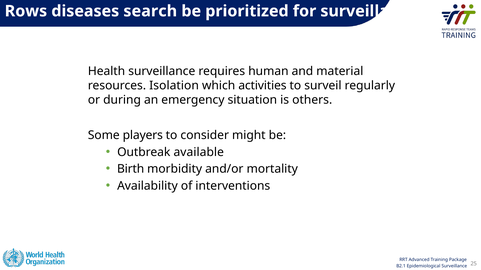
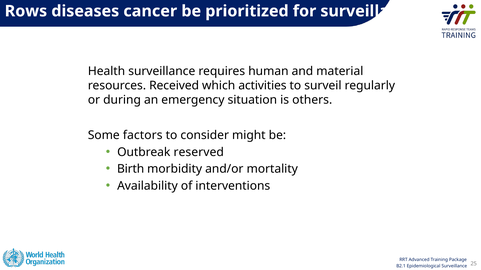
search: search -> cancer (150, 11)
Isolation: Isolation -> Received (174, 86)
players: players -> factors (143, 135)
available: available -> reserved (199, 152)
